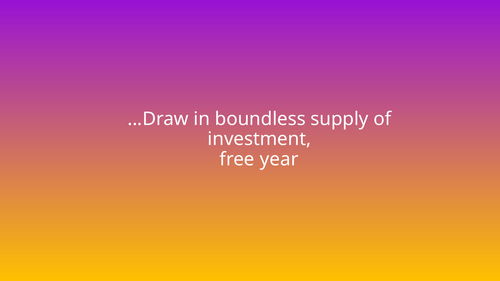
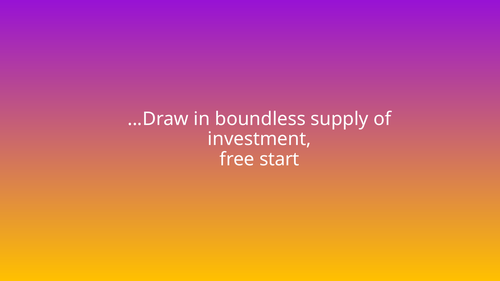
year: year -> start (279, 159)
